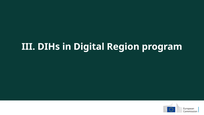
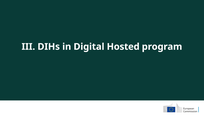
Region: Region -> Hosted (123, 47)
